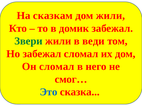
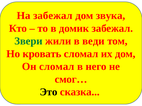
На сказкам: сказкам -> забежал (53, 16)
дом жили: жили -> звука (111, 16)
Но забежал: забежал -> кровать (42, 54)
Это colour: blue -> black (49, 92)
